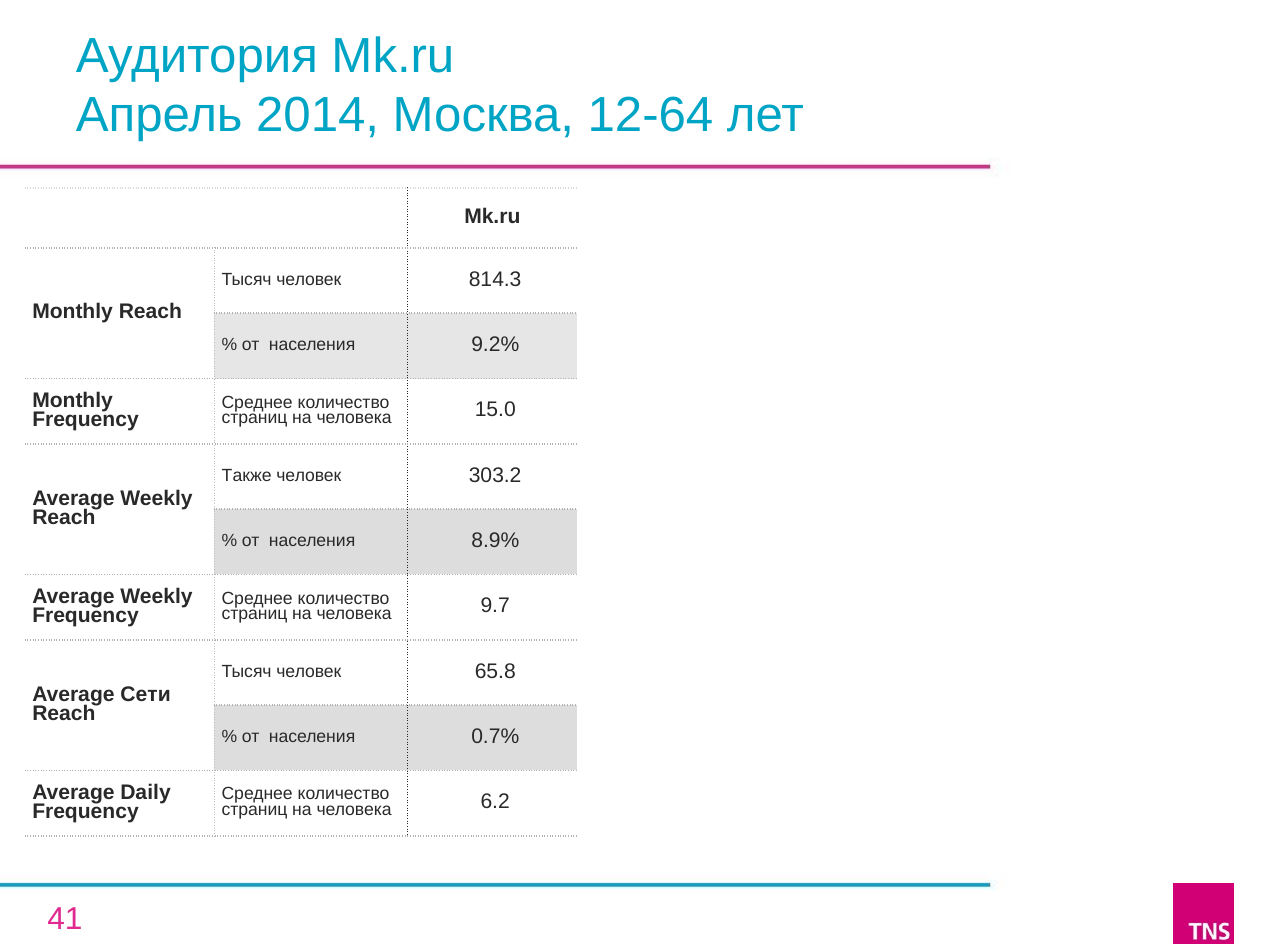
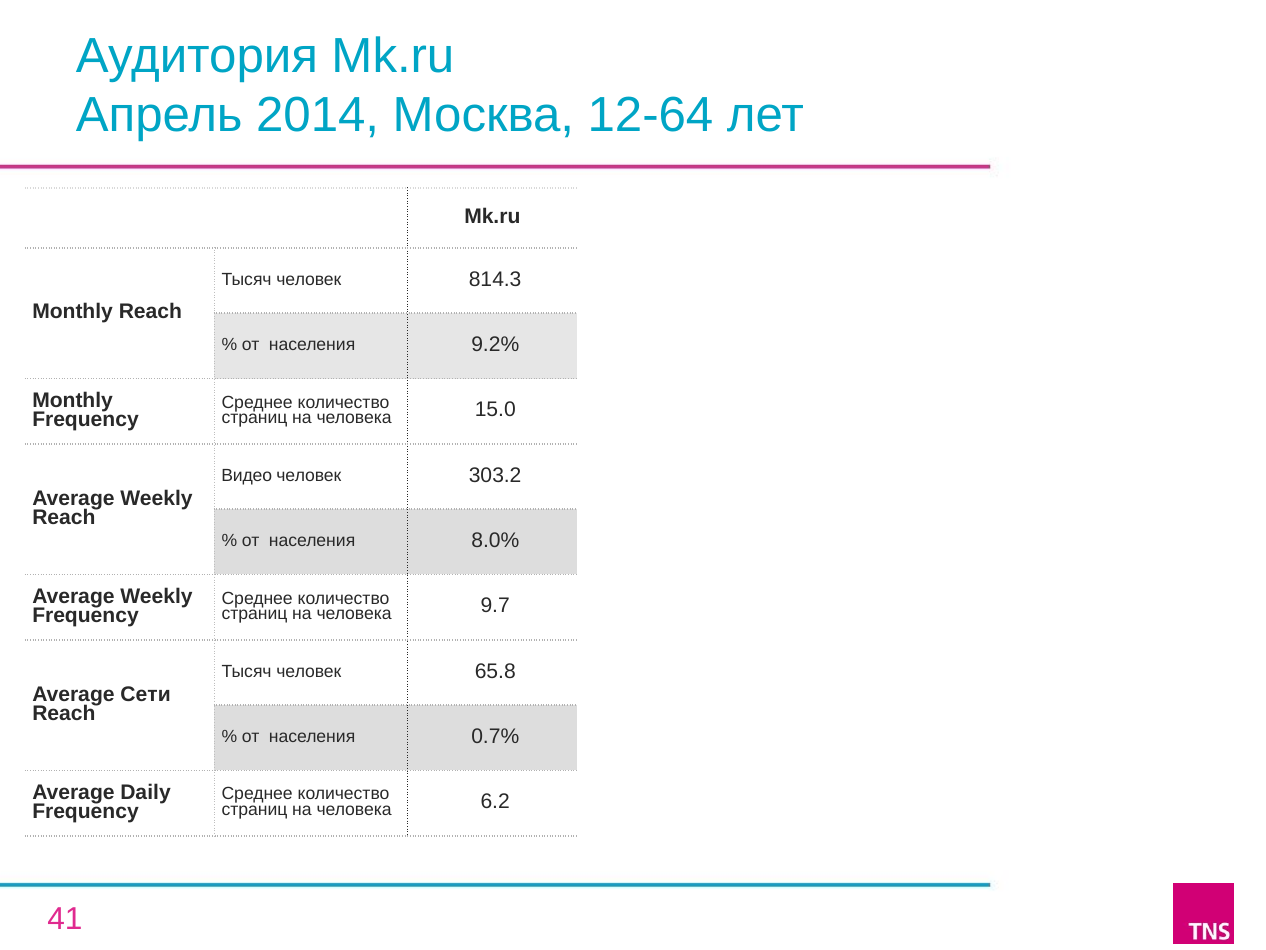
Также: Также -> Видео (247, 475)
8.9%: 8.9% -> 8.0% (495, 540)
